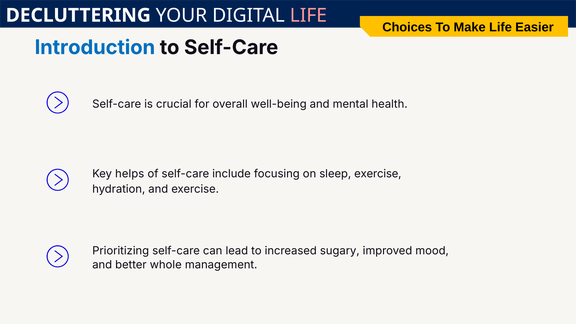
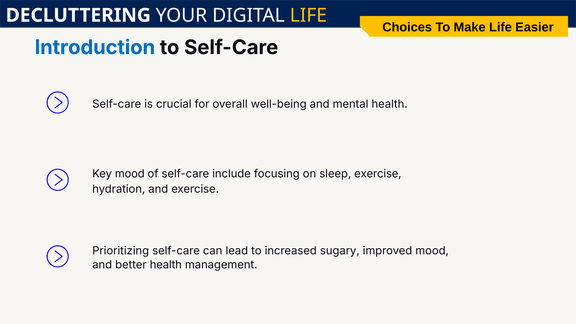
LIFE colour: pink -> yellow (308, 15)
Key helps: helps -> mood (130, 174)
better whole: whole -> health (166, 265)
